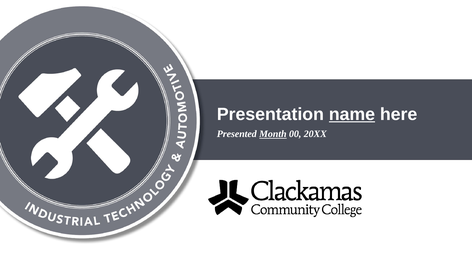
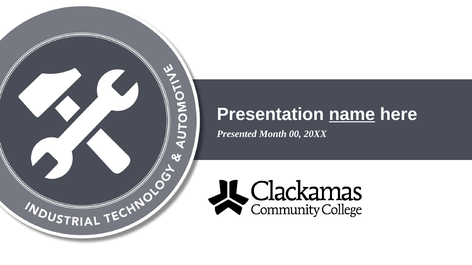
Month underline: present -> none (273, 134)
